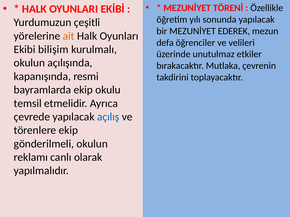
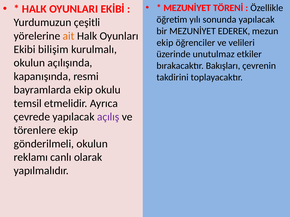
defa: defa -> ekip (165, 43)
Mutlaka: Mutlaka -> Bakışları (223, 66)
açılış colour: blue -> purple (108, 117)
